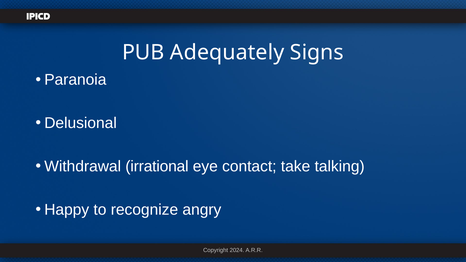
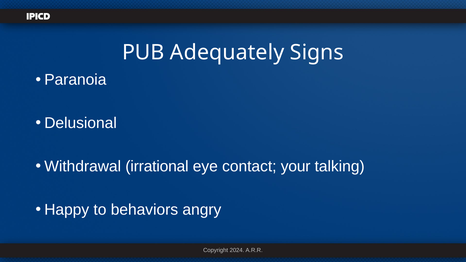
take: take -> your (296, 166)
recognize: recognize -> behaviors (144, 210)
